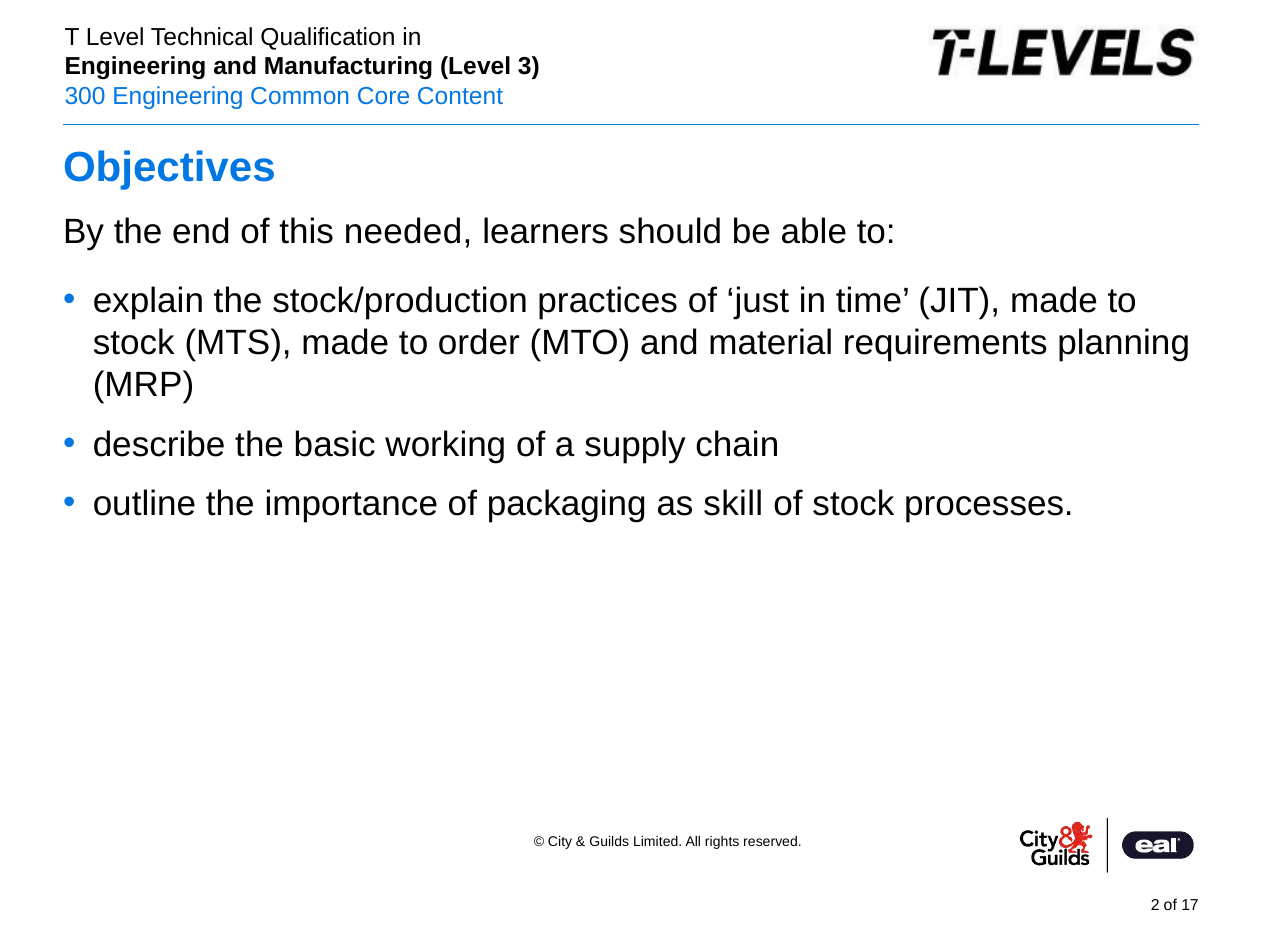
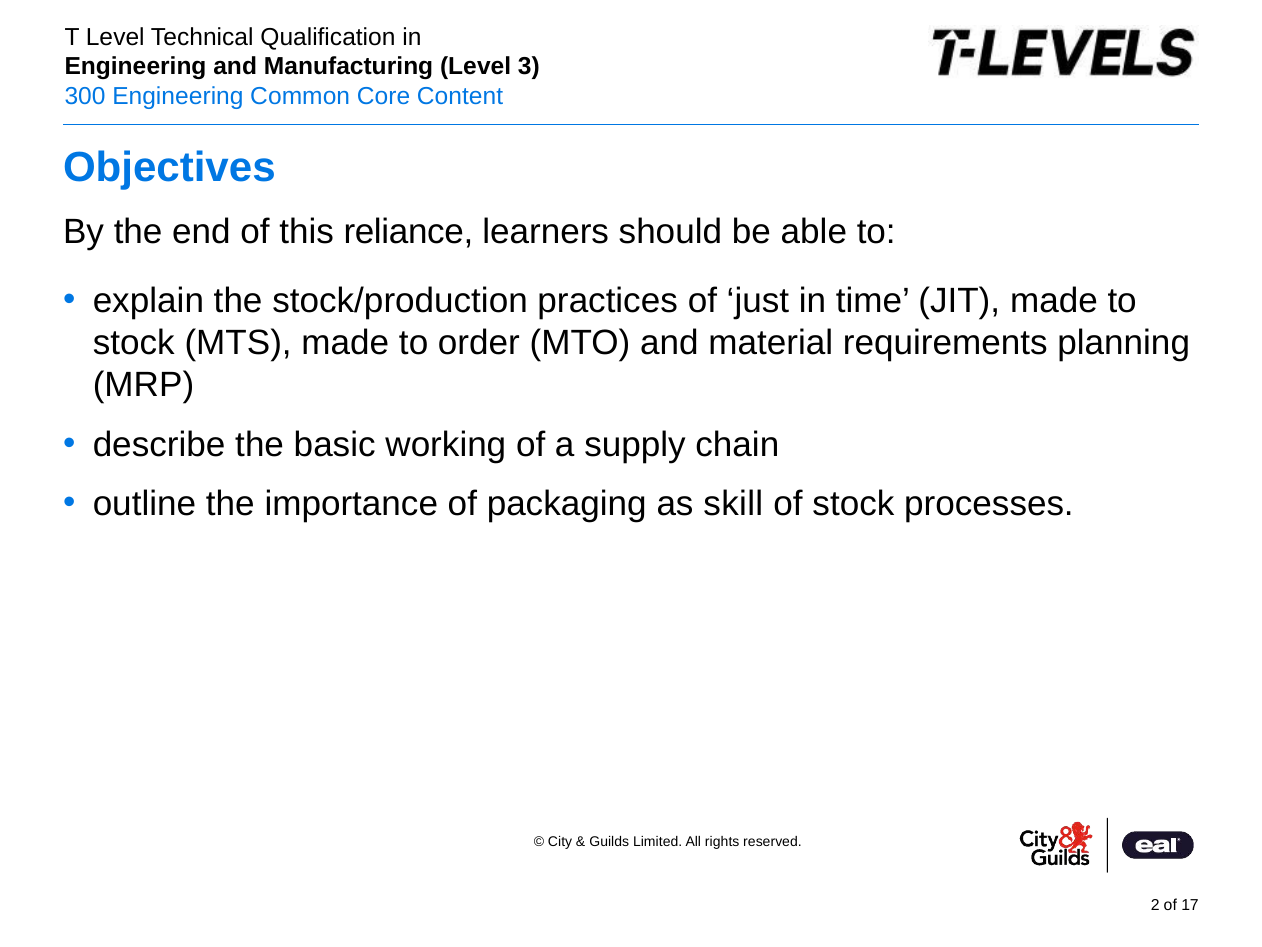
needed: needed -> reliance (408, 232)
